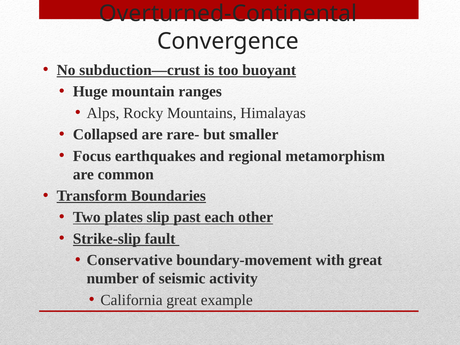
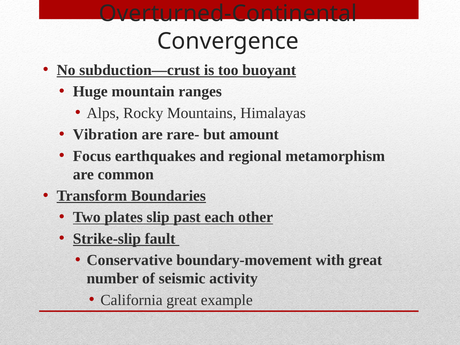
Collapsed: Collapsed -> Vibration (105, 134)
smaller: smaller -> amount (254, 134)
